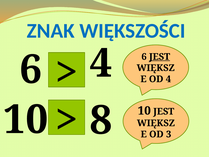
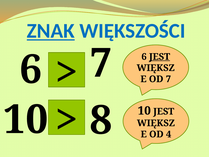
ZNAK underline: none -> present (51, 31)
6 4: 4 -> 7 (101, 63)
OD 4: 4 -> 7 (168, 79)
3: 3 -> 4 (169, 134)
